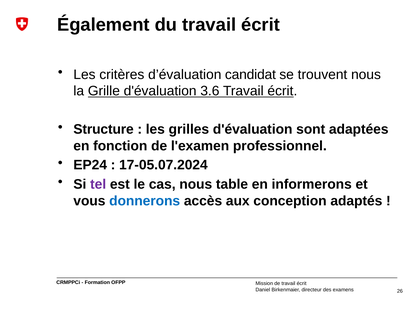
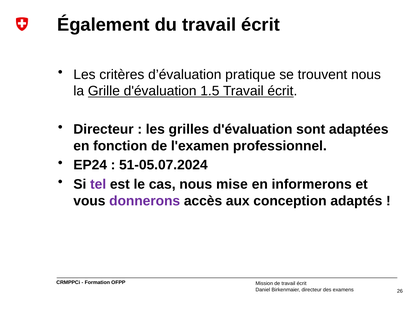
candidat: candidat -> pratique (250, 75)
3.6: 3.6 -> 1.5 (210, 91)
Structure: Structure -> Directeur (103, 129)
17-05.07.2024: 17-05.07.2024 -> 51-05.07.2024 (163, 165)
table: table -> mise (232, 184)
donnerons colour: blue -> purple (145, 201)
